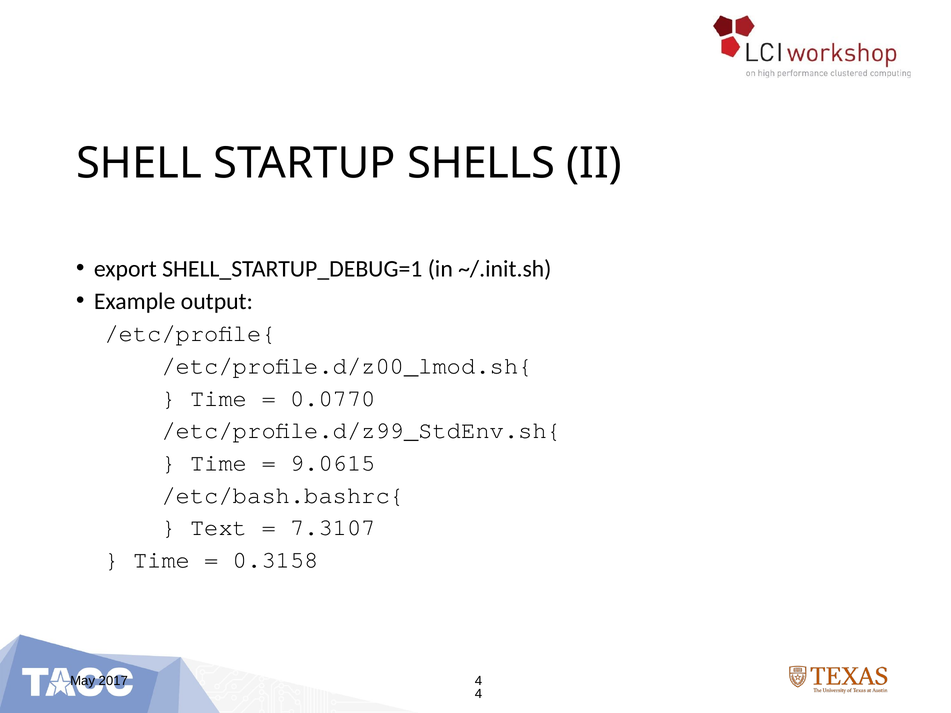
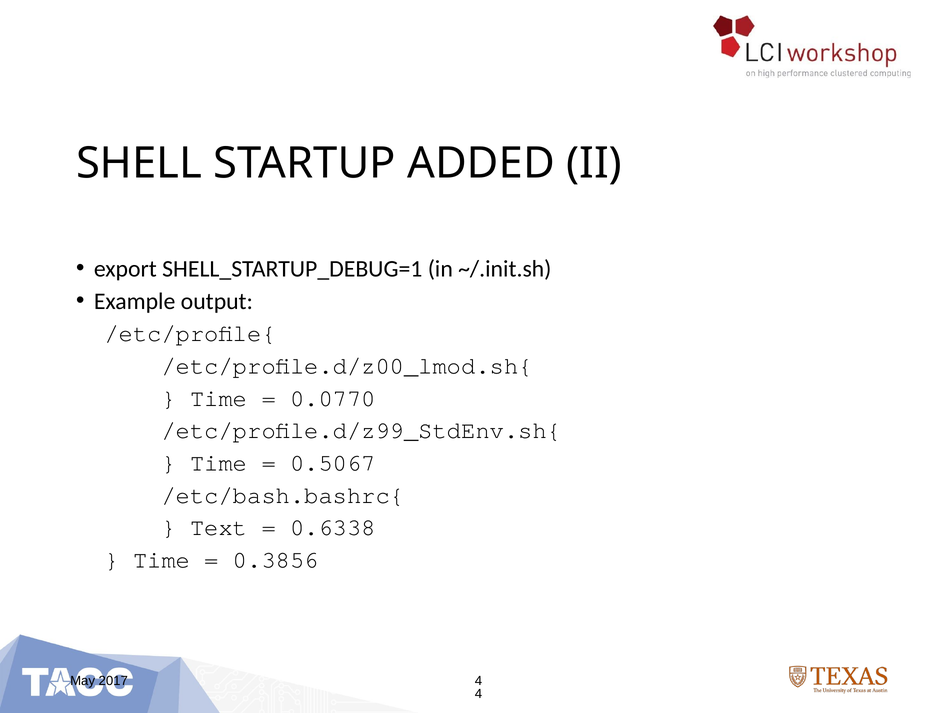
SHELLS: SHELLS -> ADDED (481, 163)
9.0615: 9.0615 -> 0.5067 (333, 463)
7.3107: 7.3107 -> 0.6338 (333, 528)
0.3158: 0.3158 -> 0.3856 (276, 560)
